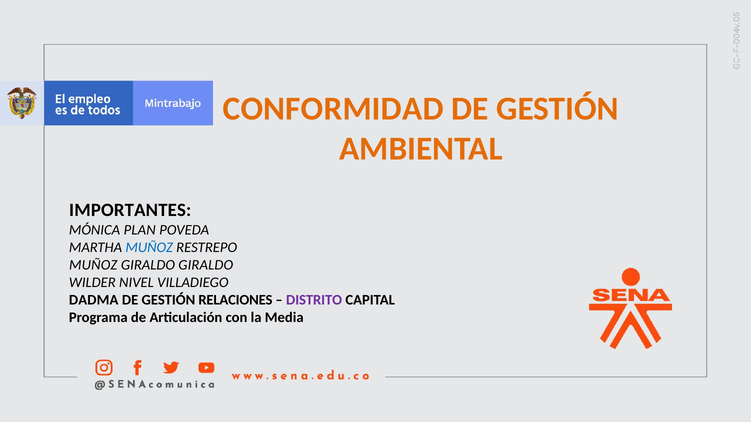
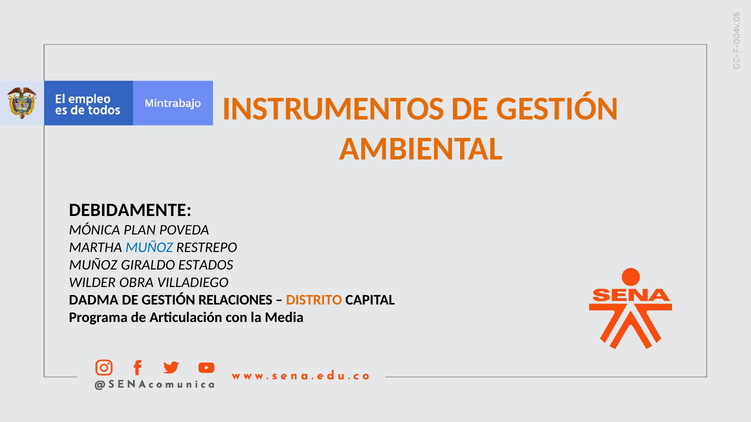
CONFORMIDAD: CONFORMIDAD -> INSTRUMENTOS (333, 109)
IMPORTANTES: IMPORTANTES -> DEBIDAMENTE (130, 210)
GIRALDO GIRALDO: GIRALDO -> ESTADOS (206, 265)
NIVEL: NIVEL -> OBRA (136, 283)
DISTRITO colour: purple -> orange (314, 300)
